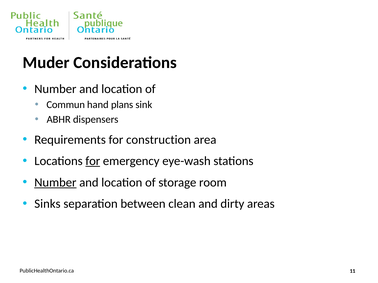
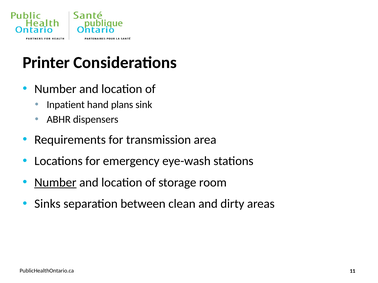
Muder: Muder -> Printer (46, 63)
Commun: Commun -> Inpatient (66, 105)
construction: construction -> transmission (159, 140)
for underline: present -> none (93, 161)
